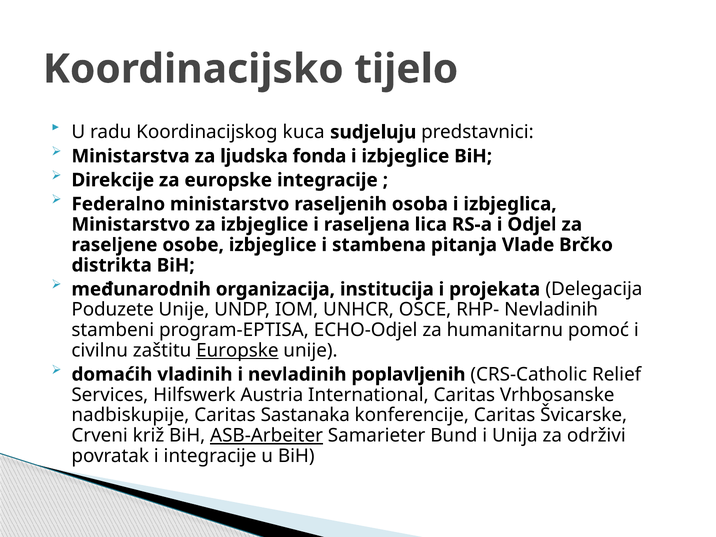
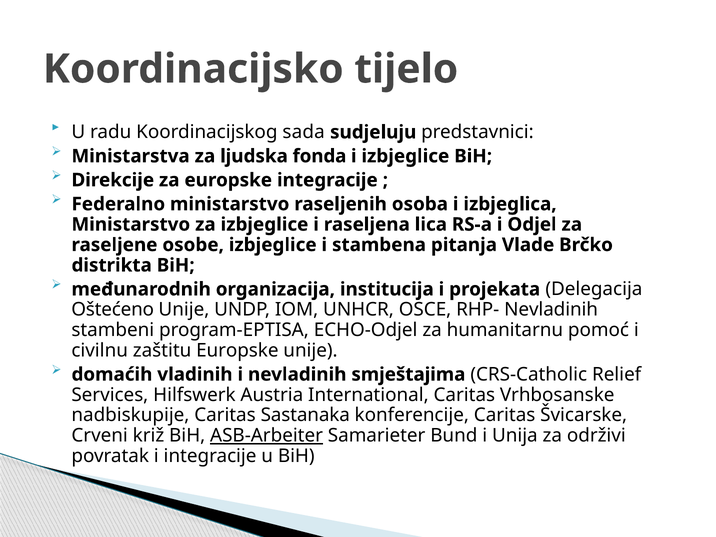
kuca: kuca -> sada (304, 132)
Poduzete: Poduzete -> Oštećeno (113, 310)
Europske underline: present -> none (237, 350)
poplavljenih: poplavljenih -> smještajima (408, 374)
